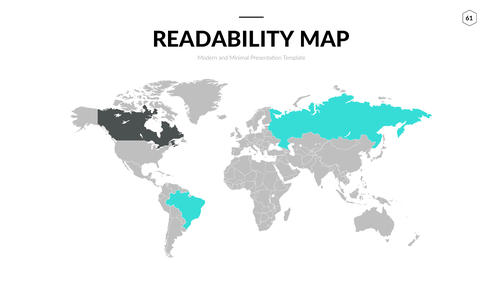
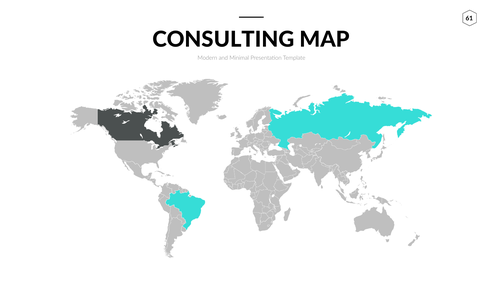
READABILITY: READABILITY -> CONSULTING (223, 40)
